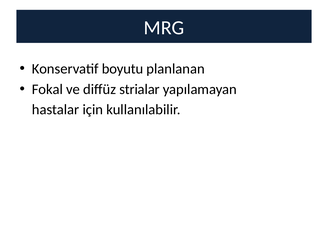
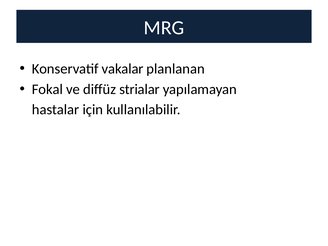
boyutu: boyutu -> vakalar (123, 69)
